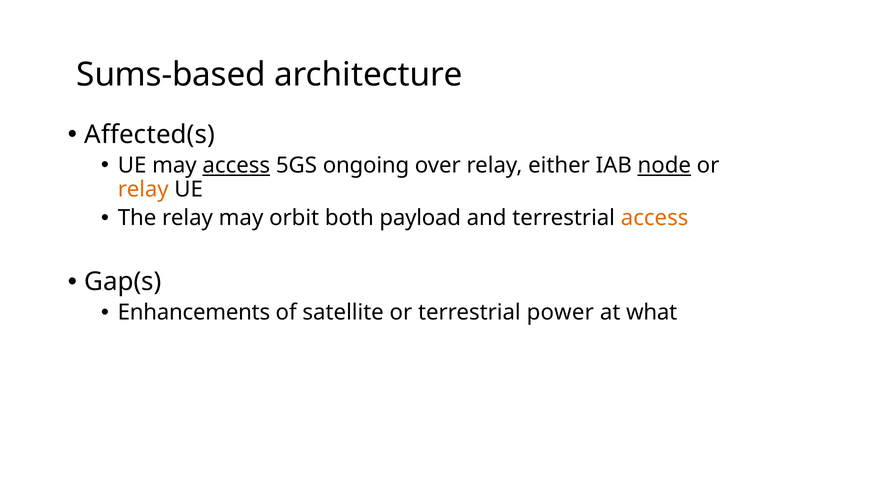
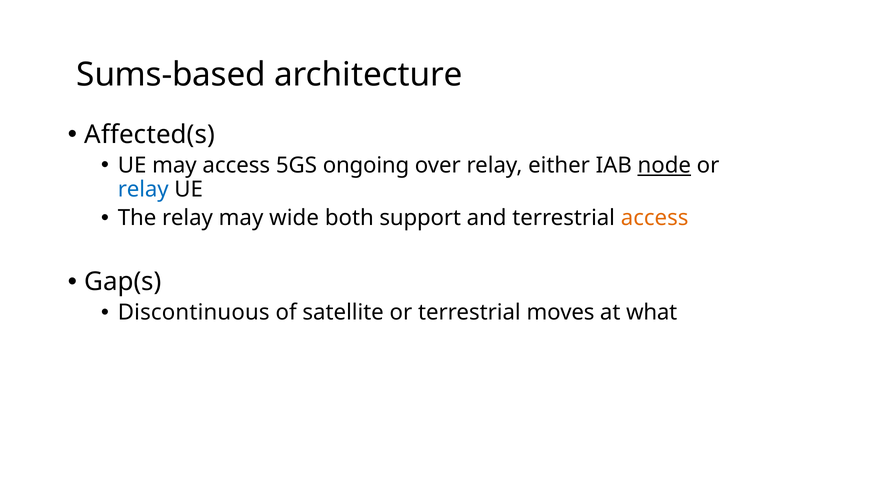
access underline: present -> none (236, 166)
relay colour: orange -> blue (143, 190)
orbit: orbit -> wide (294, 218)
payload: payload -> support (420, 218)
Enhancements: Enhancements -> Discontinuous (194, 313)
power: power -> moves (560, 313)
